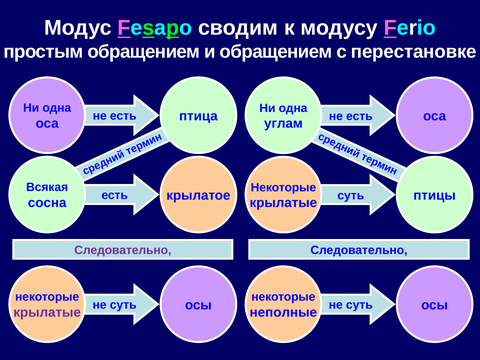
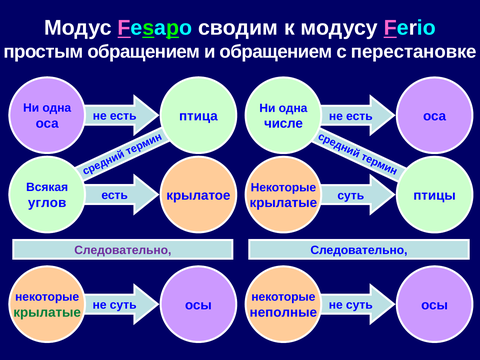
углам: углам -> числе (284, 123)
сосна: сосна -> углов (47, 203)
крылатые colour: purple -> green (47, 312)
